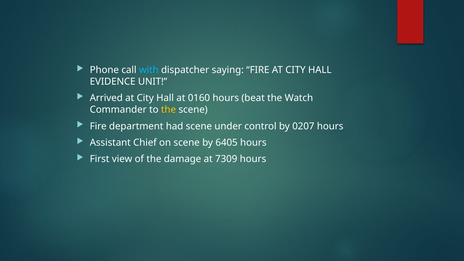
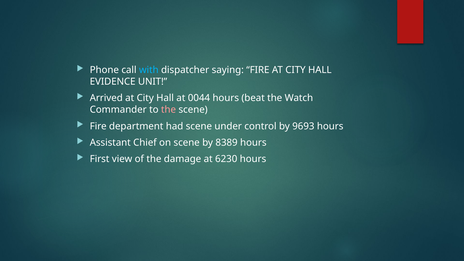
0160: 0160 -> 0044 (199, 98)
the colour: yellow -> pink (169, 110)
0207: 0207 -> 9693 (303, 126)
6405: 6405 -> 8389 (227, 143)
7309: 7309 -> 6230 (226, 159)
